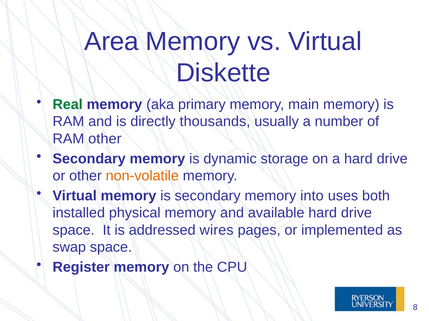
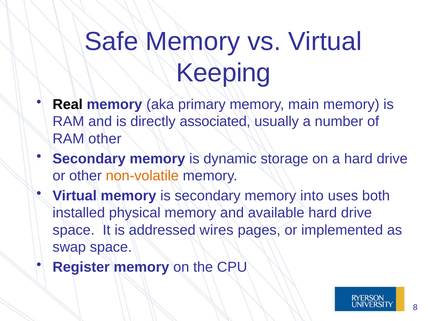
Area: Area -> Safe (111, 42)
Diskette: Diskette -> Keeping (223, 73)
Real colour: green -> black (68, 105)
thousands: thousands -> associated (215, 122)
